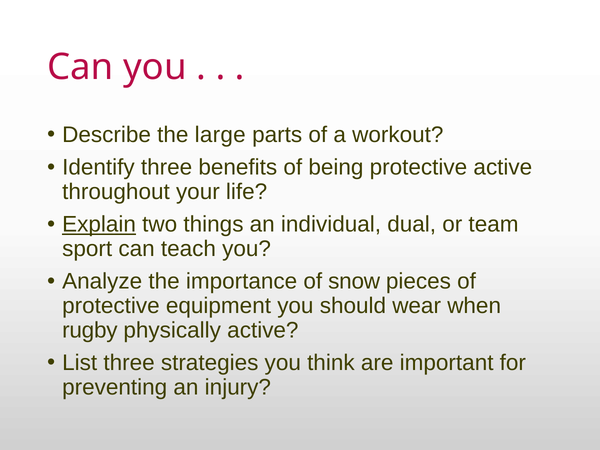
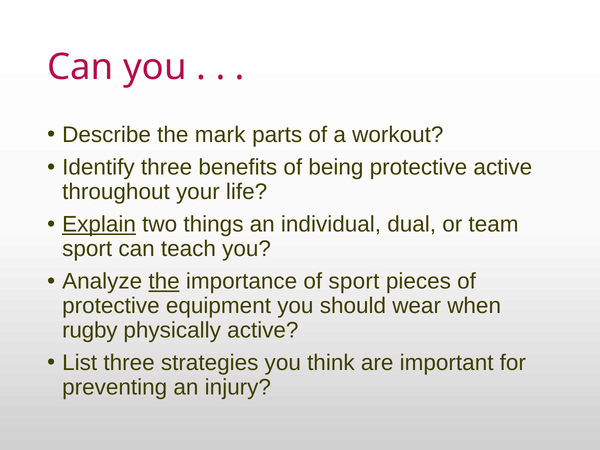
large: large -> mark (220, 135)
the underline: none -> present (164, 281)
of snow: snow -> sport (354, 281)
